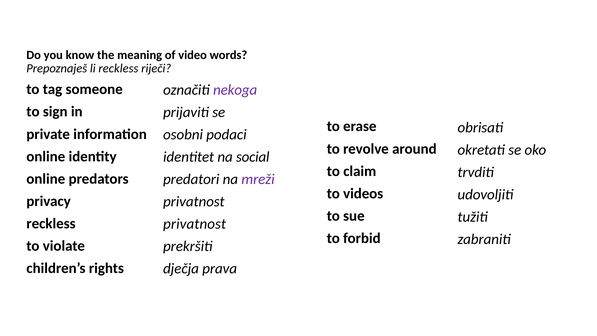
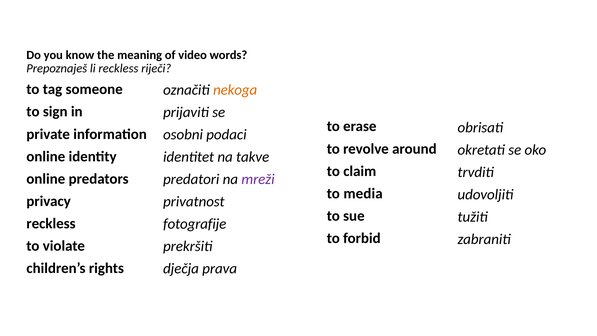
nekoga colour: purple -> orange (235, 90)
social: social -> takve (253, 157)
videos: videos -> media (363, 193)
privatnost: privatnost -> fotografije (195, 224)
